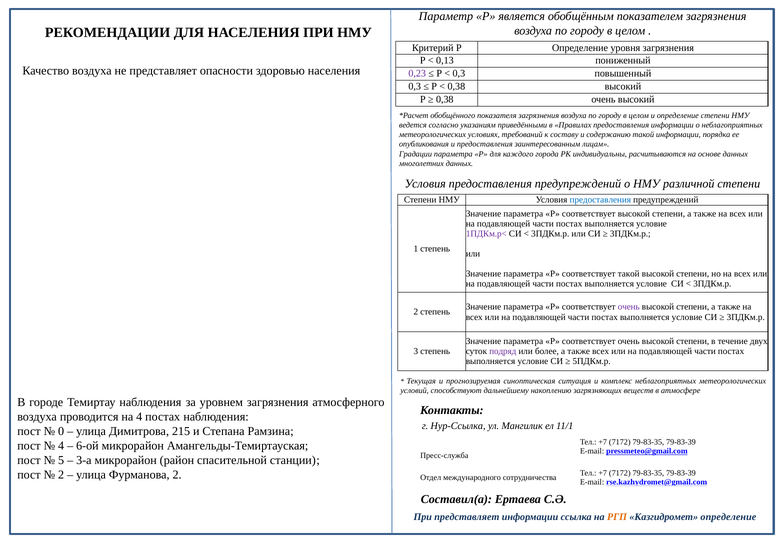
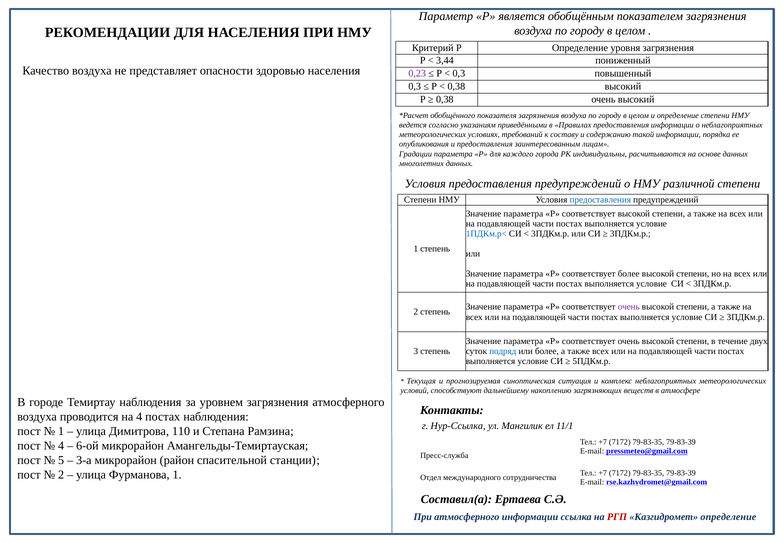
0,13: 0,13 -> 3,44 (445, 61)
1ПДКм.р< colour: purple -> blue (486, 234)
соответствует такой: такой -> более (629, 274)
подряд colour: purple -> blue (503, 351)
0: 0 -> 1 (61, 431)
215: 215 -> 110 (181, 431)
Фурманова 2: 2 -> 1 (177, 474)
При представляет: представляет -> атмосферного (467, 517)
РГП colour: orange -> red (617, 517)
